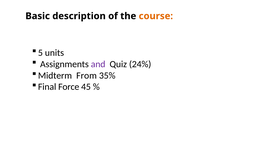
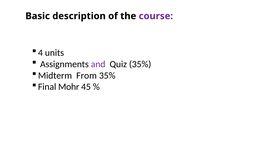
course colour: orange -> purple (156, 16)
5: 5 -> 4 (40, 53)
Quiz 24%: 24% -> 35% (140, 64)
Force: Force -> Mohr (69, 87)
